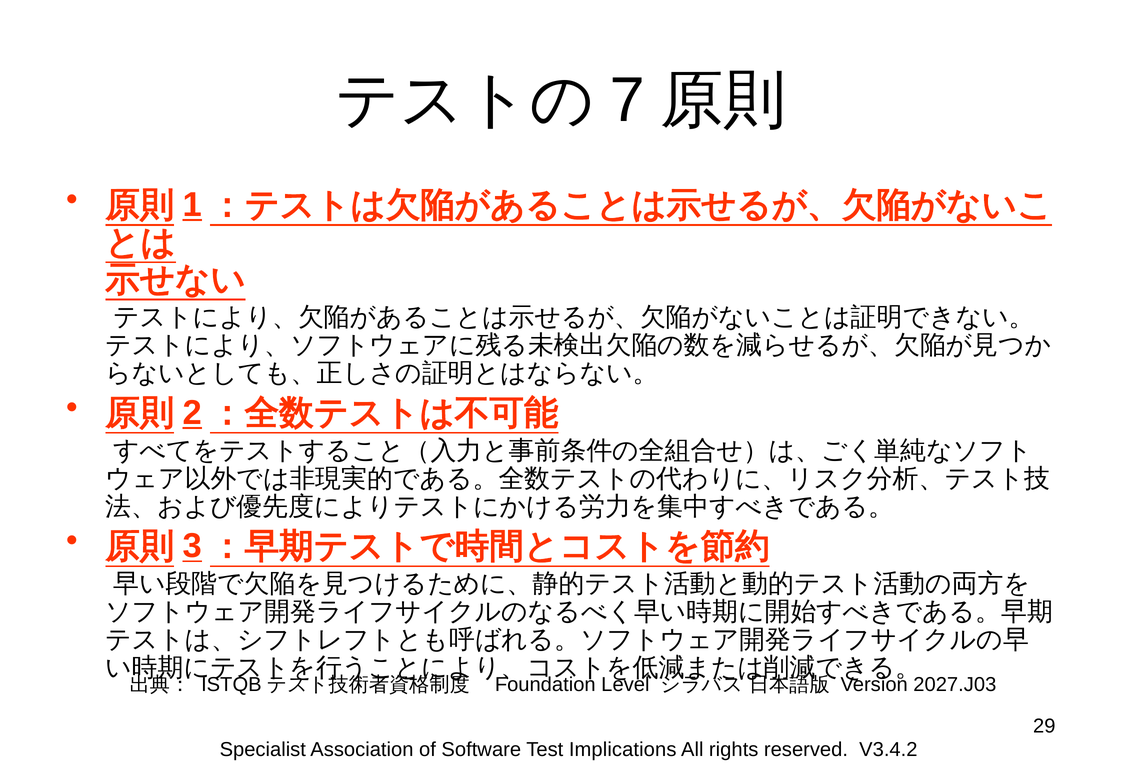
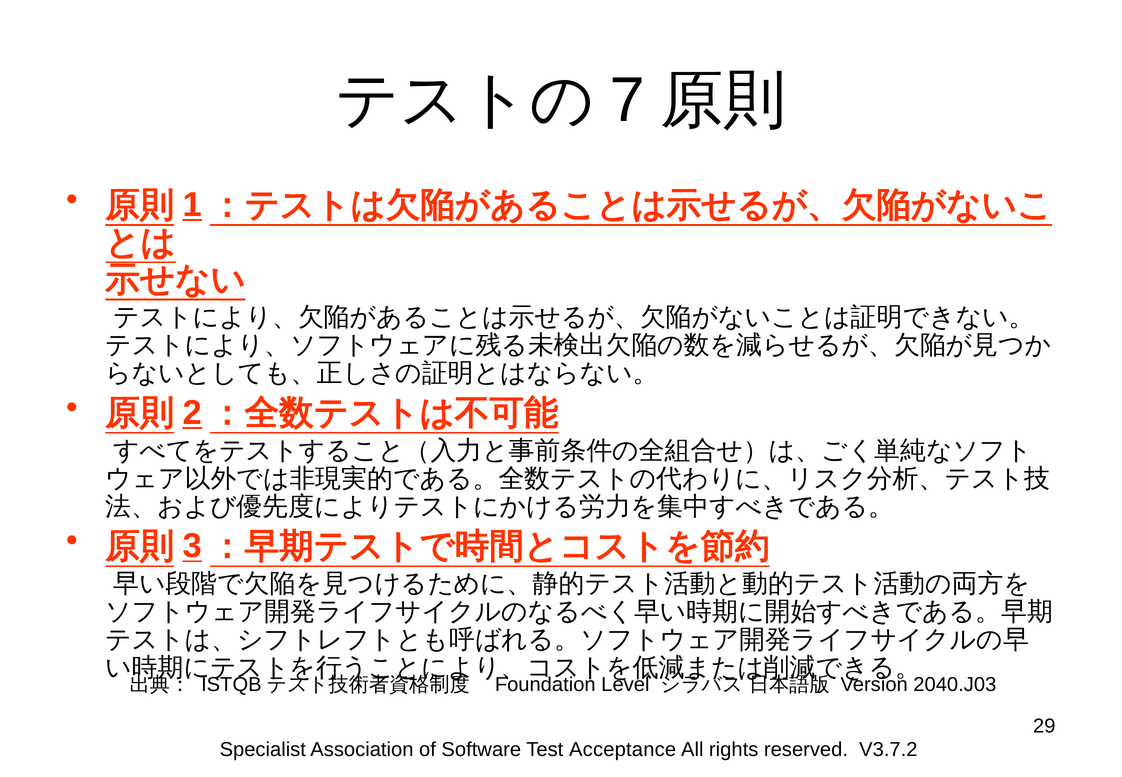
2027.J03: 2027.J03 -> 2040.J03 (955, 684)
Implications: Implications -> Acceptance (623, 750)
V3.4.2: V3.4.2 -> V3.7.2 (888, 750)
